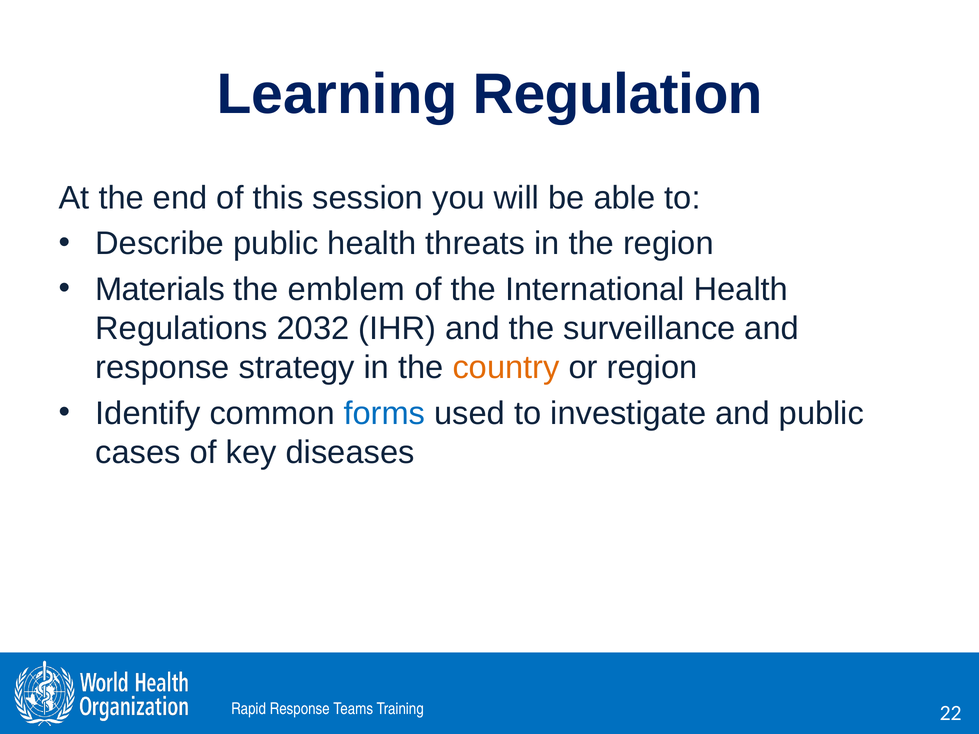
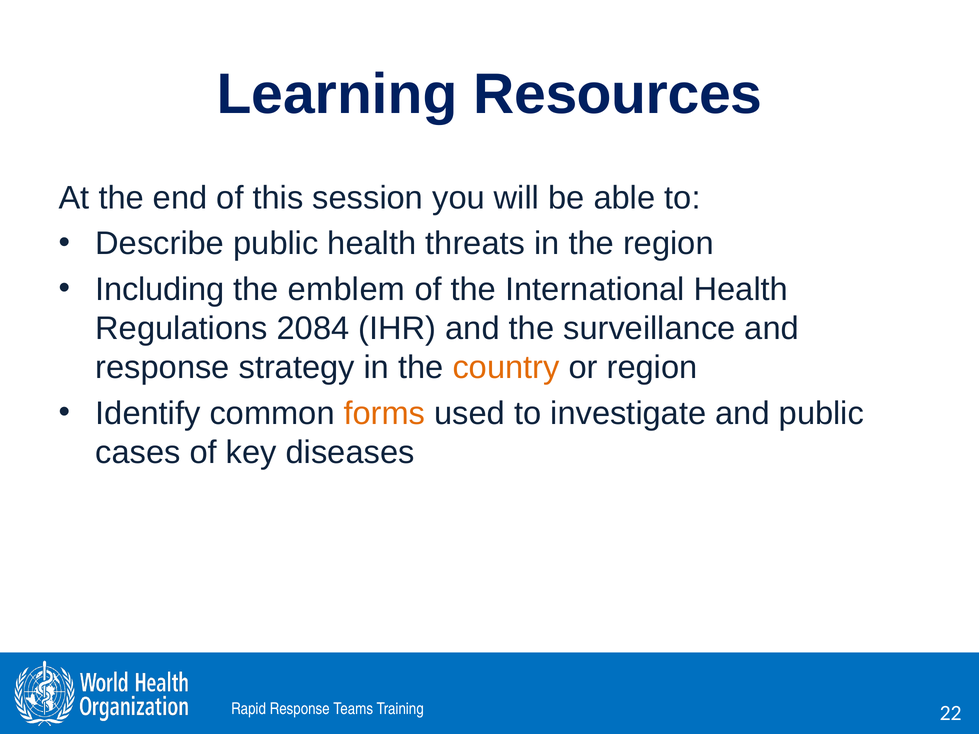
Regulation: Regulation -> Resources (618, 95)
Materials: Materials -> Including (160, 289)
2032: 2032 -> 2084 (313, 329)
forms colour: blue -> orange (384, 413)
